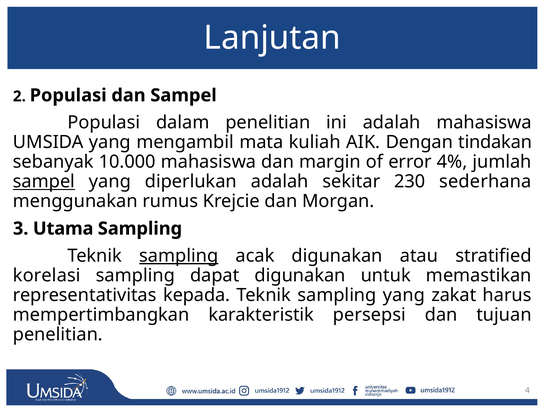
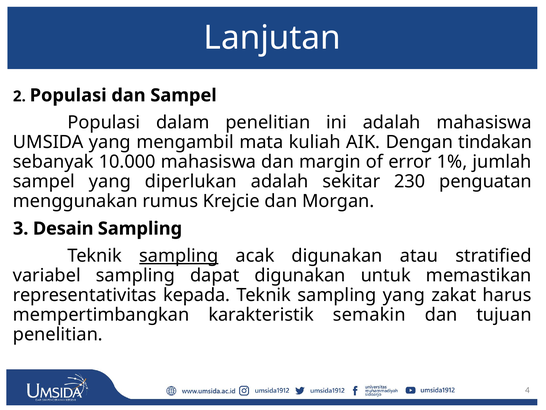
4%: 4% -> 1% (452, 162)
sampel underline: present -> none (44, 181)
sederhana: sederhana -> penguatan (485, 181)
Utama: Utama -> Desain (63, 228)
korelasi: korelasi -> variabel (47, 275)
persepsi: persepsi -> semakin (369, 314)
